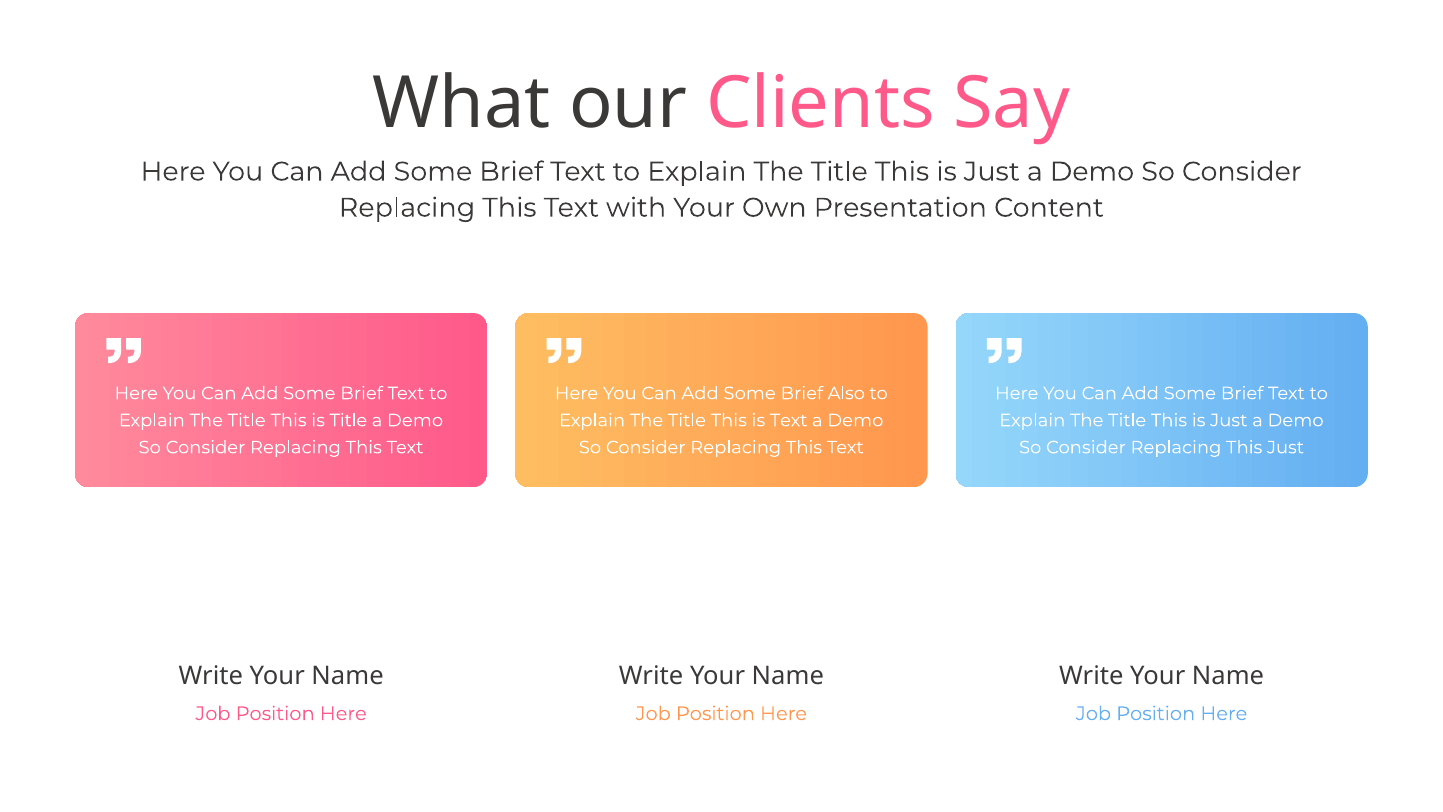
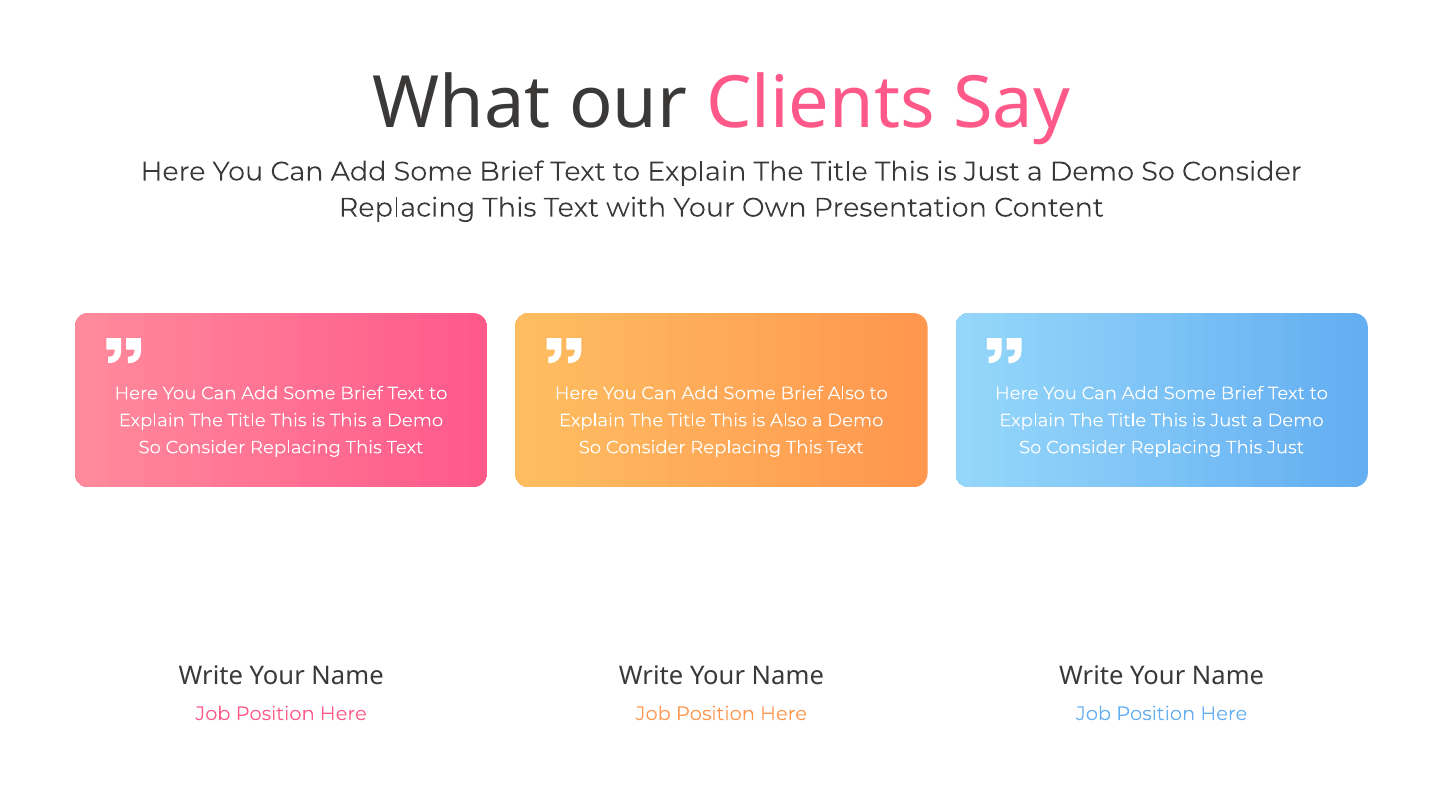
is Title: Title -> This (348, 420)
is Text: Text -> Also (789, 420)
